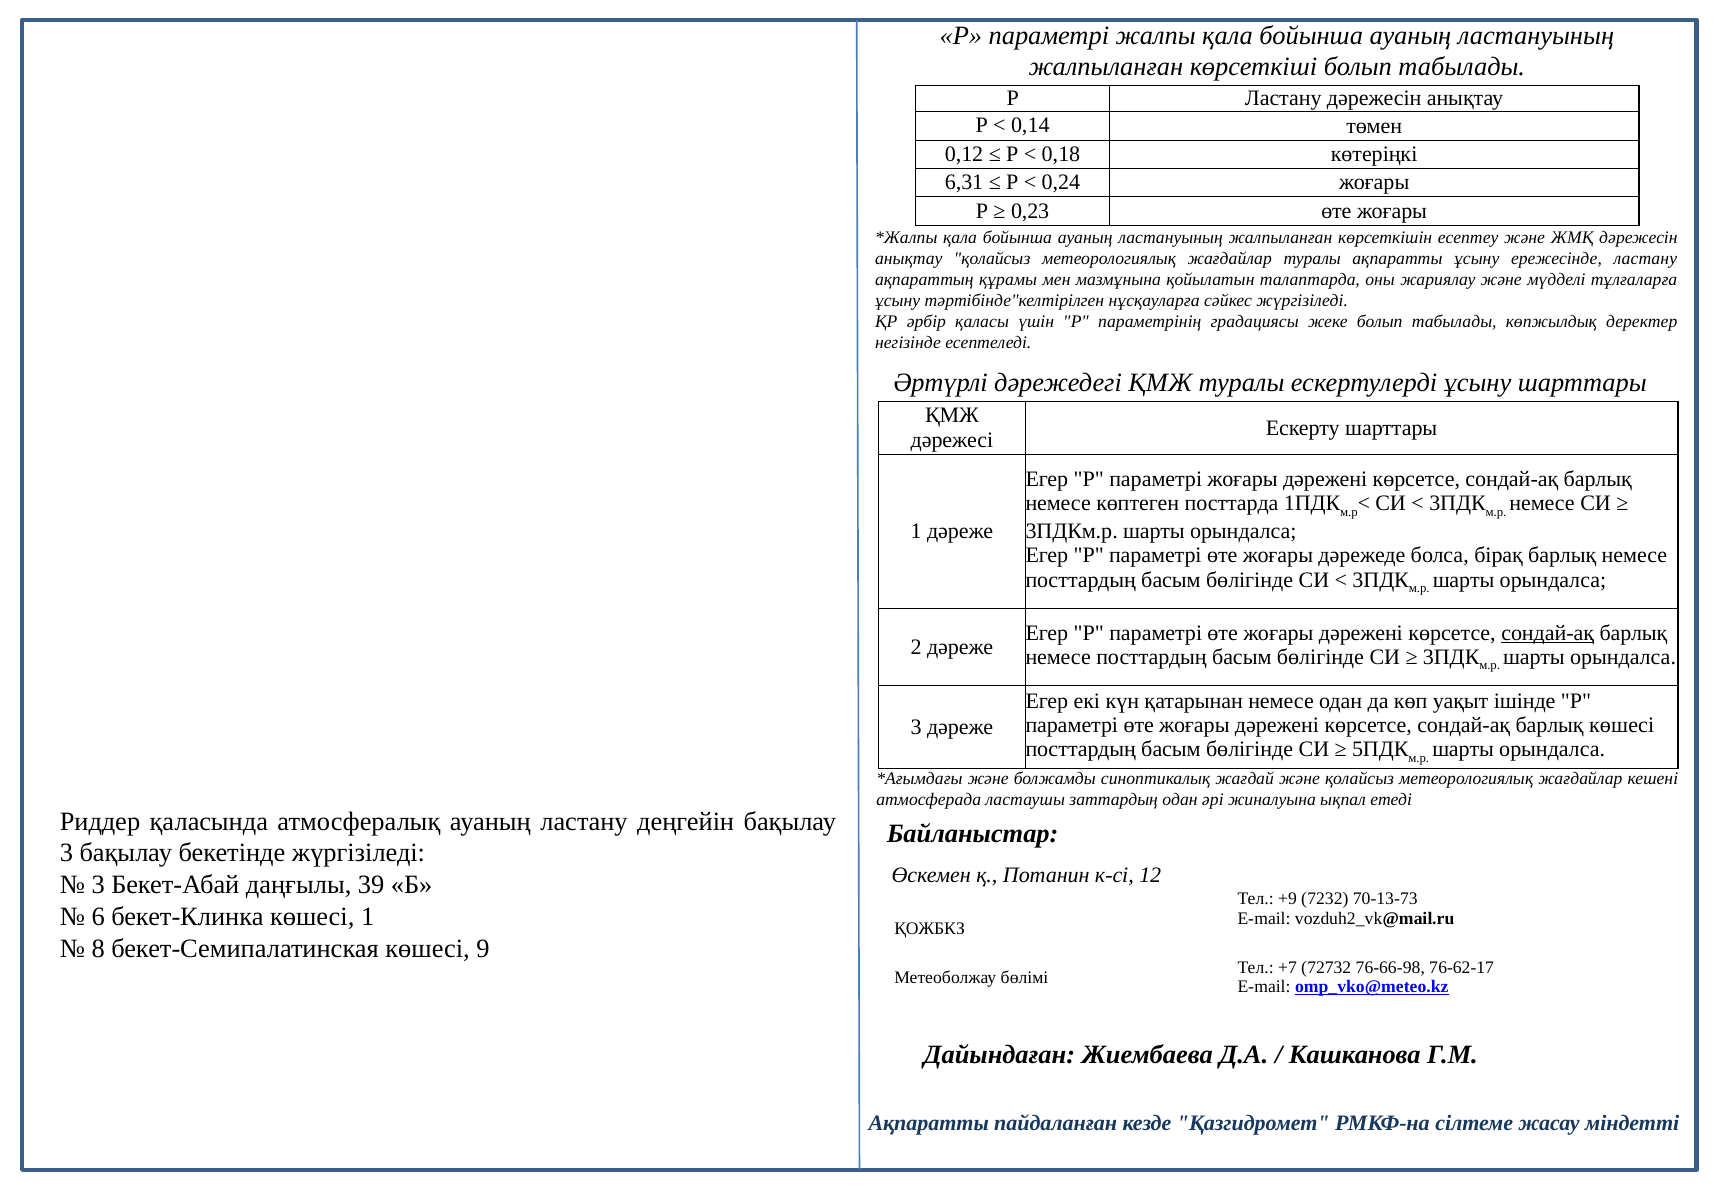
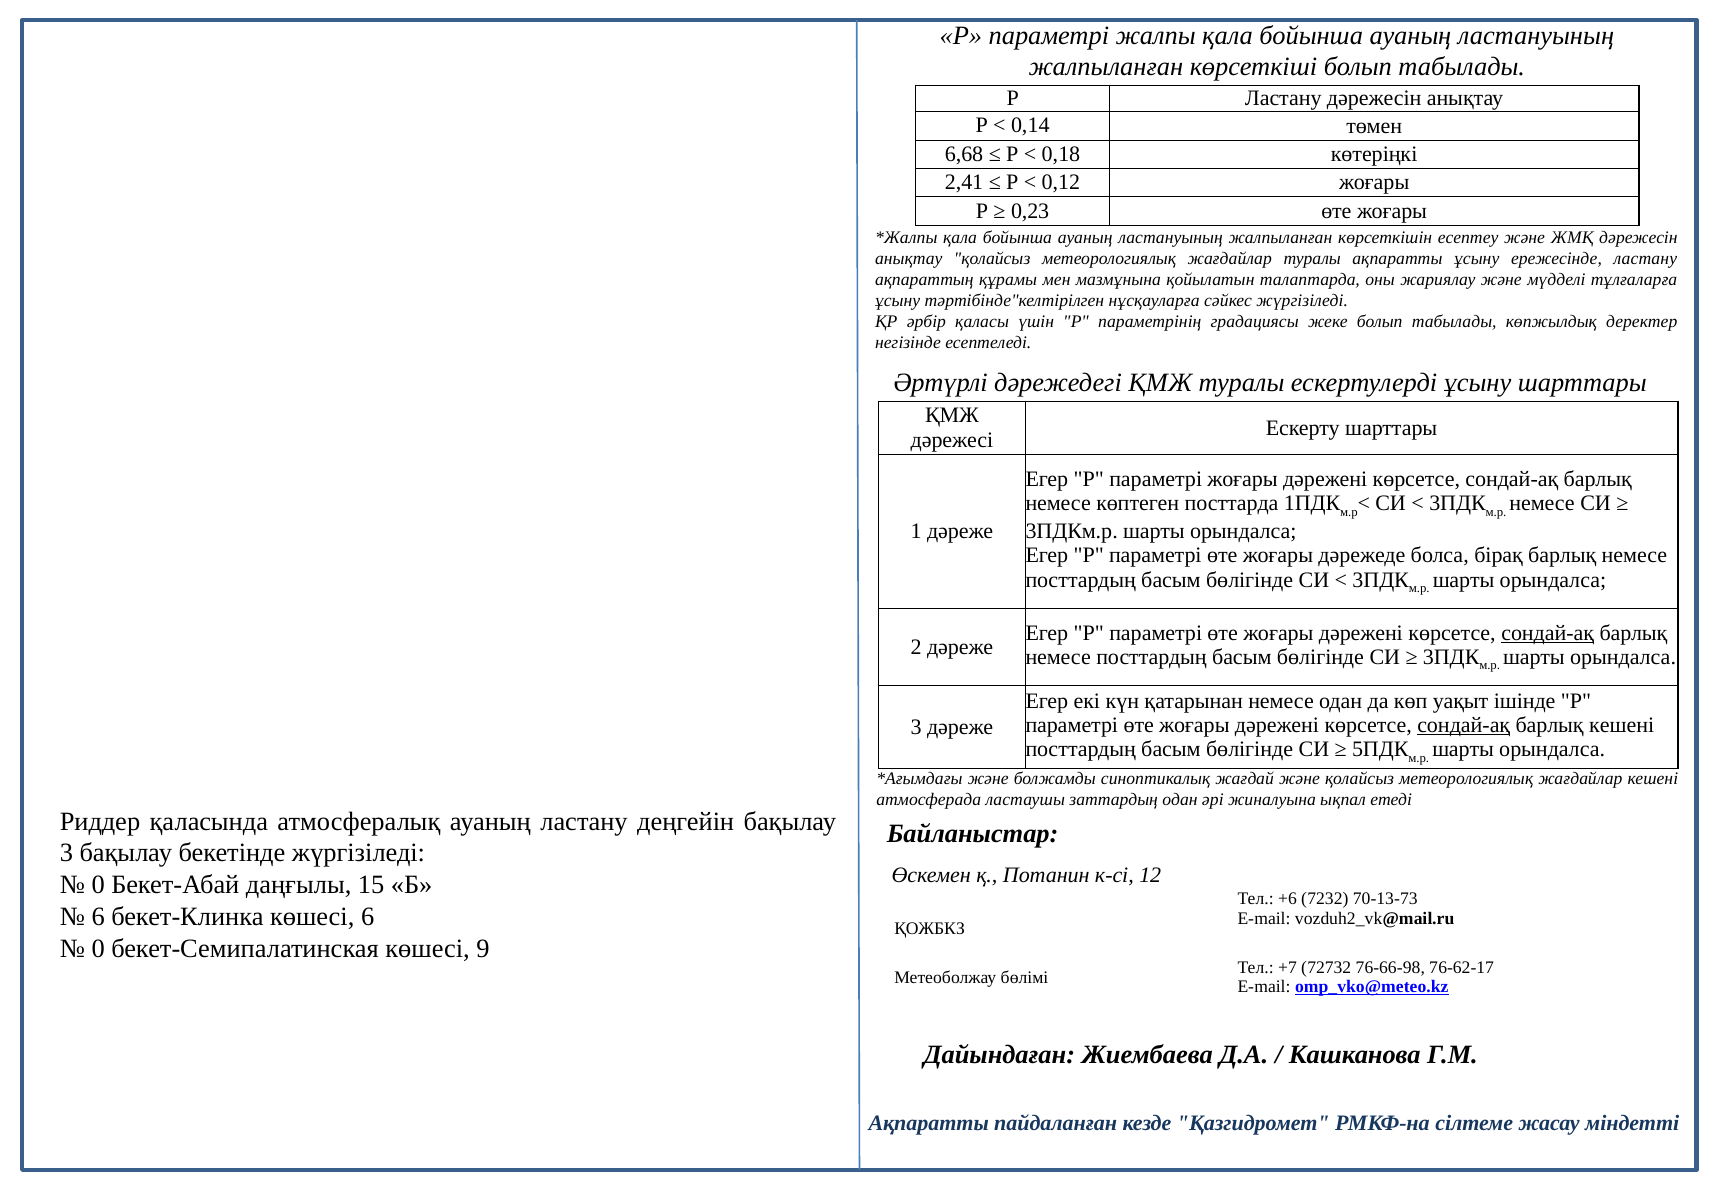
0,12: 0,12 -> 6,68 (964, 154)
6,31: 6,31 -> 2,41 (964, 182)
0,24: 0,24 -> 0,12 (1061, 182)
сондай-ақ underline: none -> present (1464, 725)
барлық көшесі: көшесі -> кешені (1622, 725)
3: 3 -> 0 (98, 885)
39: 39 -> 15 (371, 885)
+9: +9 -> +6 (1287, 899)
көшесі 1: 1 -> 6 (368, 917)
8: 8 -> 0 (98, 948)
